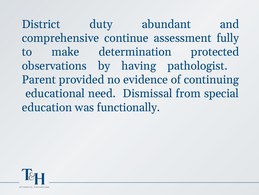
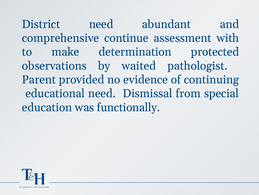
District duty: duty -> need (101, 24)
fully: fully -> with (228, 38)
having: having -> waited (139, 66)
